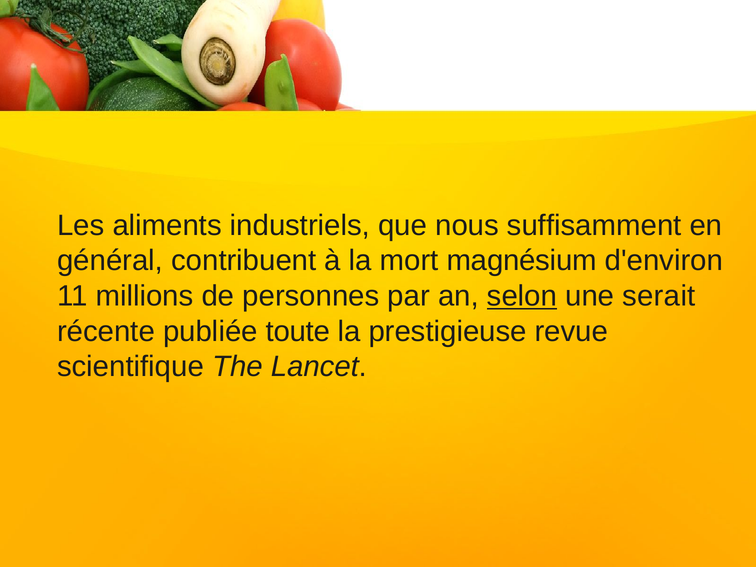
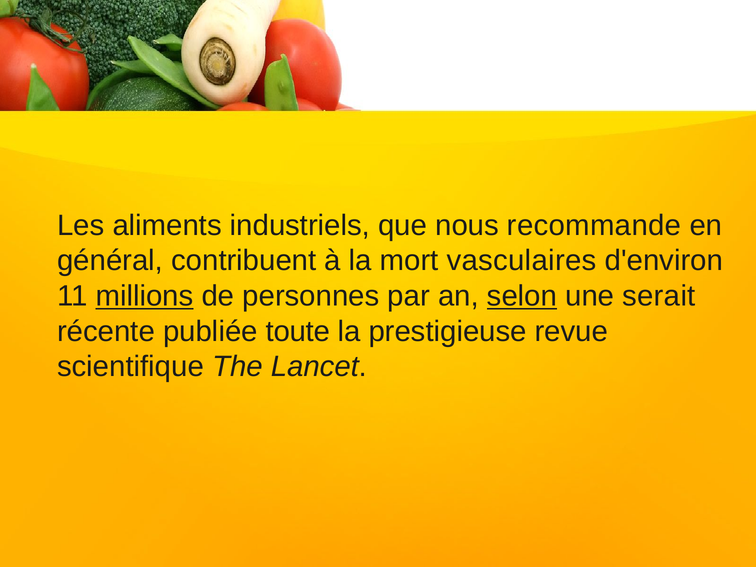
suffisamment: suffisamment -> recommande (594, 225)
magnésium: magnésium -> vasculaires (522, 261)
millions underline: none -> present (145, 296)
